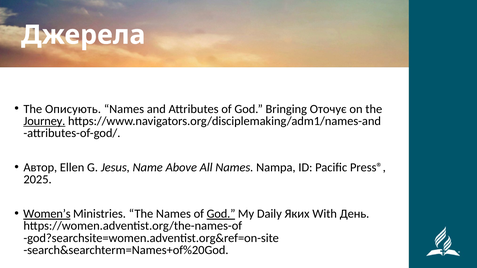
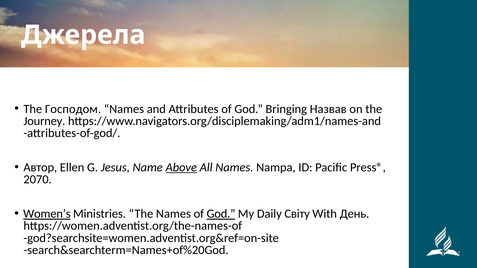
Описують: Описують -> Господом (73, 109)
Оточує: Оточує -> Назвав (328, 109)
Journey underline: present -> none (44, 121)
Above underline: none -> present (181, 168)
2025: 2025 -> 2070 (38, 180)
Яких: Яких -> Світу (297, 214)
